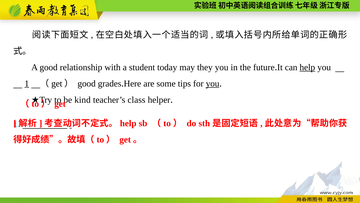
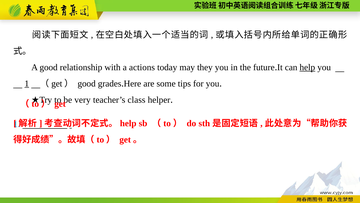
student: student -> actions (142, 67)
you underline: present -> none (213, 83)
kind: kind -> very (83, 100)
